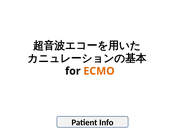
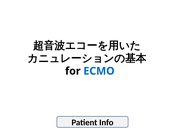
ECMO colour: orange -> blue (99, 71)
